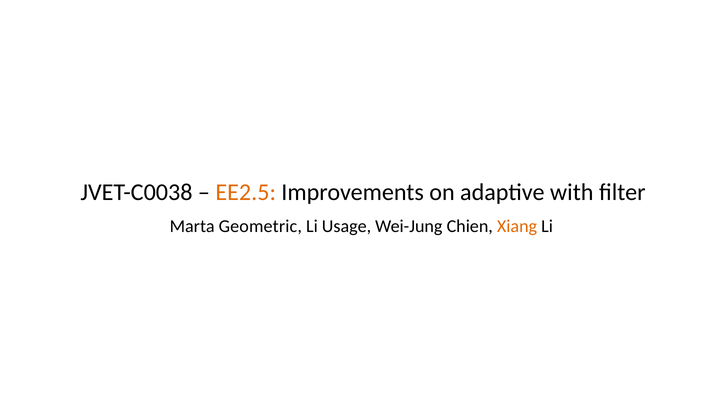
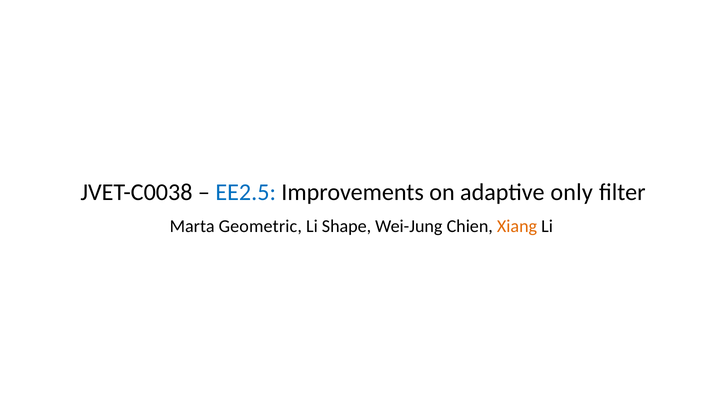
EE2.5 colour: orange -> blue (246, 192)
with: with -> only (572, 192)
Usage: Usage -> Shape (347, 226)
